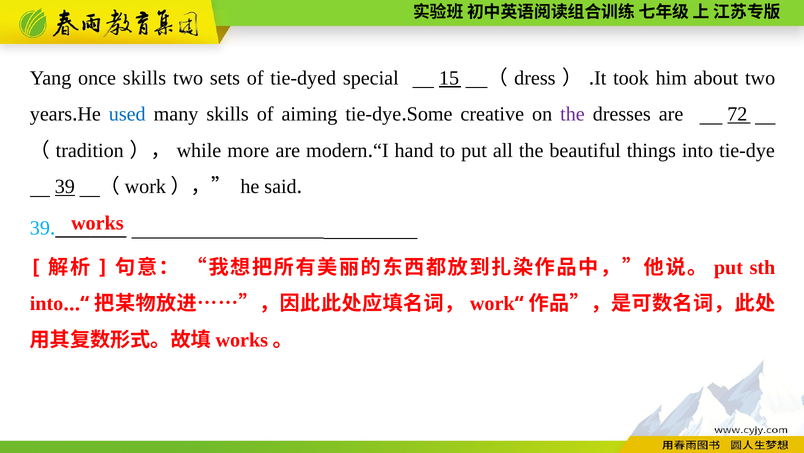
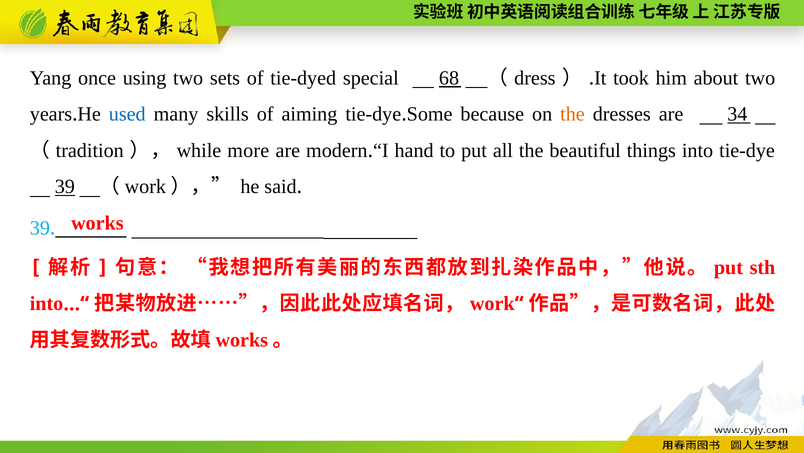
once skills: skills -> using (145, 78)
15: 15 -> 68 (449, 78)
creative: creative -> because (492, 114)
the colour: purple -> orange (572, 114)
72: 72 -> 34 (737, 114)
